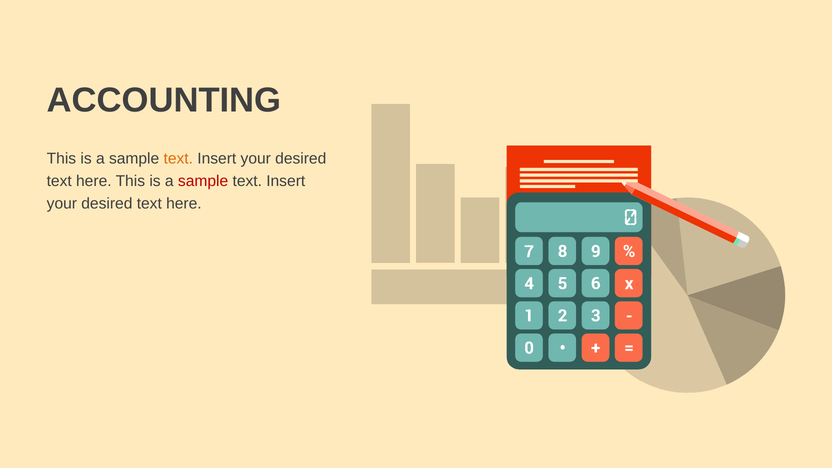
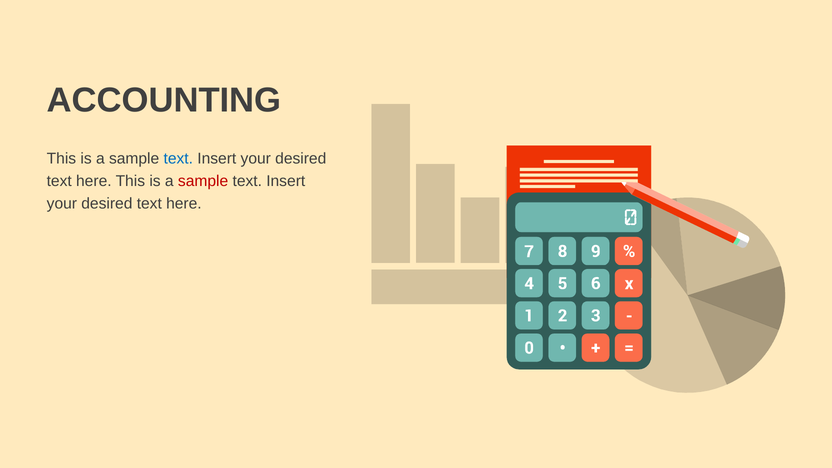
text colour: orange -> blue (178, 159)
